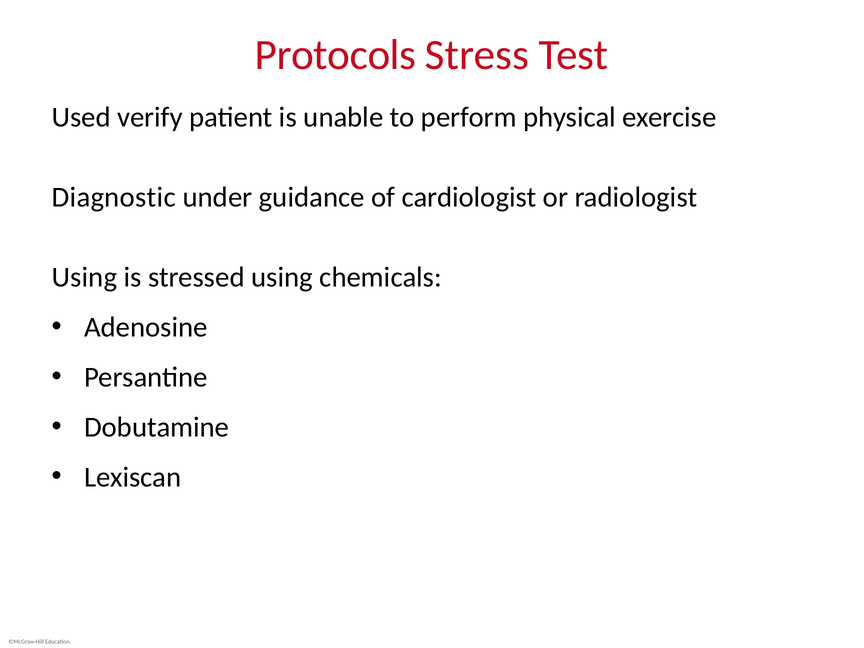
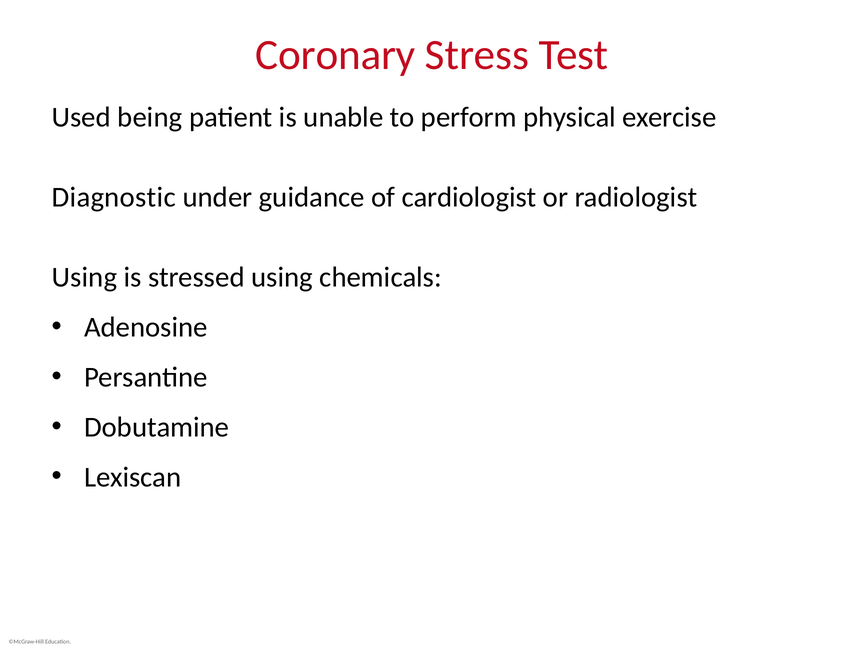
Protocols: Protocols -> Coronary (335, 55)
verify: verify -> being (150, 117)
